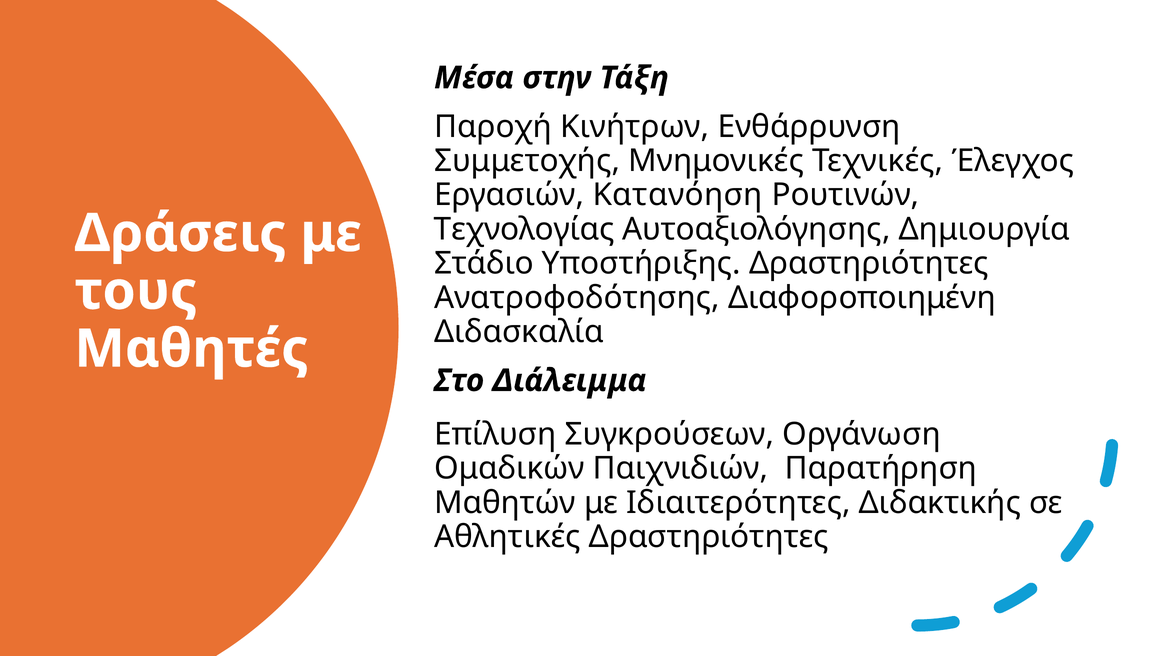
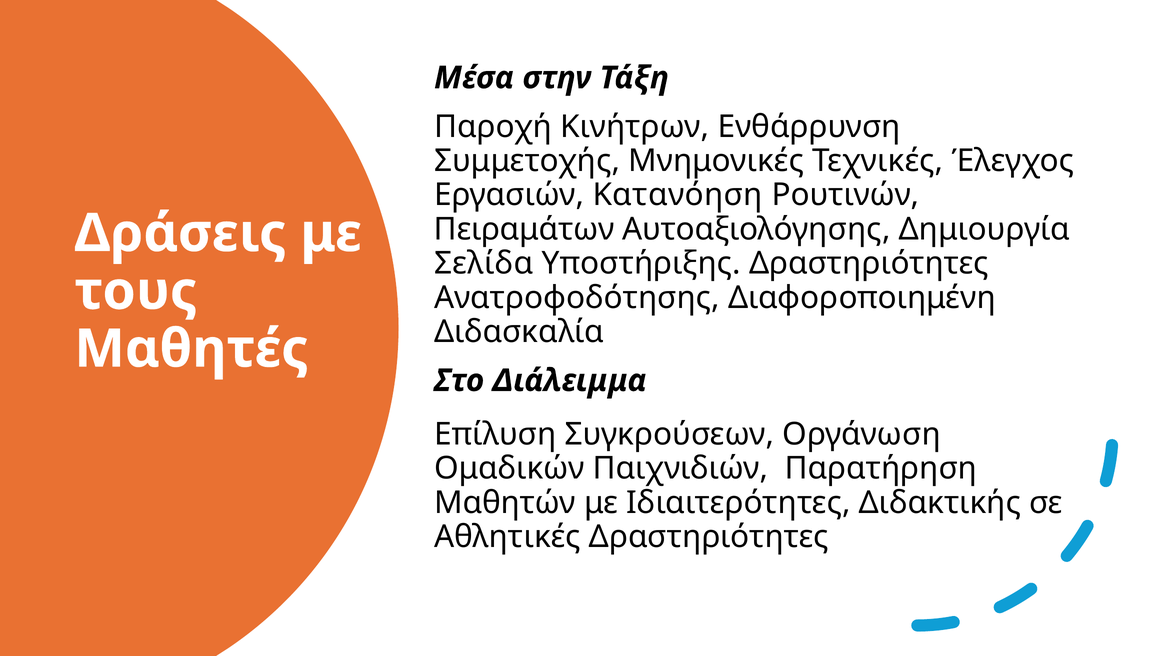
Τεχνολογίας: Τεχνολογίας -> Πειραμάτων (524, 229)
Στάδιο: Στάδιο -> Σελίδα (484, 263)
